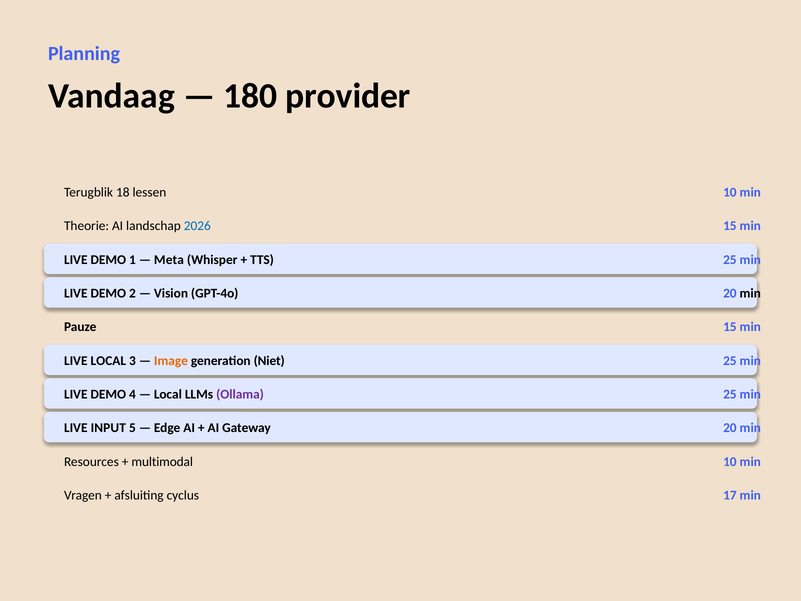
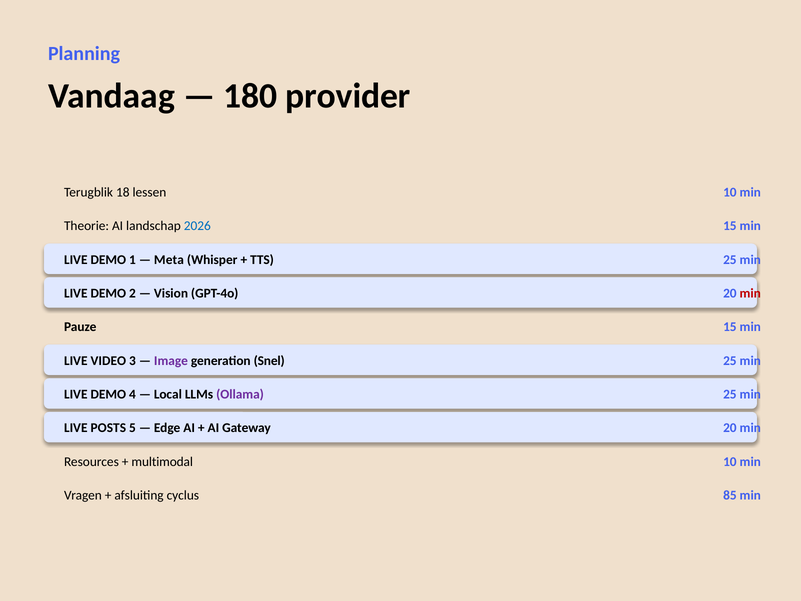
min colour: black -> red (750, 293)
LIVE LOCAL: LOCAL -> VIDEO (108, 361)
Image colour: orange -> purple (171, 361)
Niet: Niet -> Snel (269, 361)
INPUT: INPUT -> POSTS (108, 428)
17: 17 -> 85 (730, 495)
